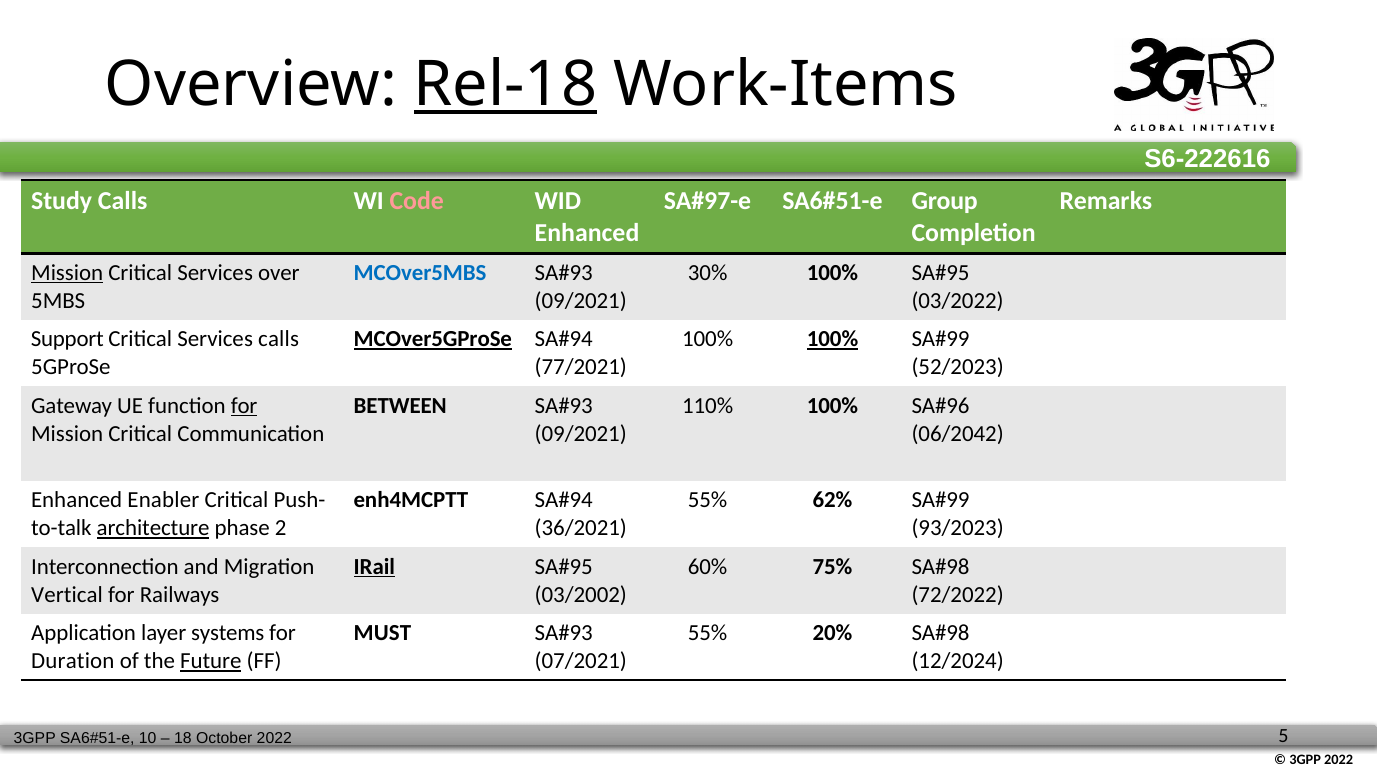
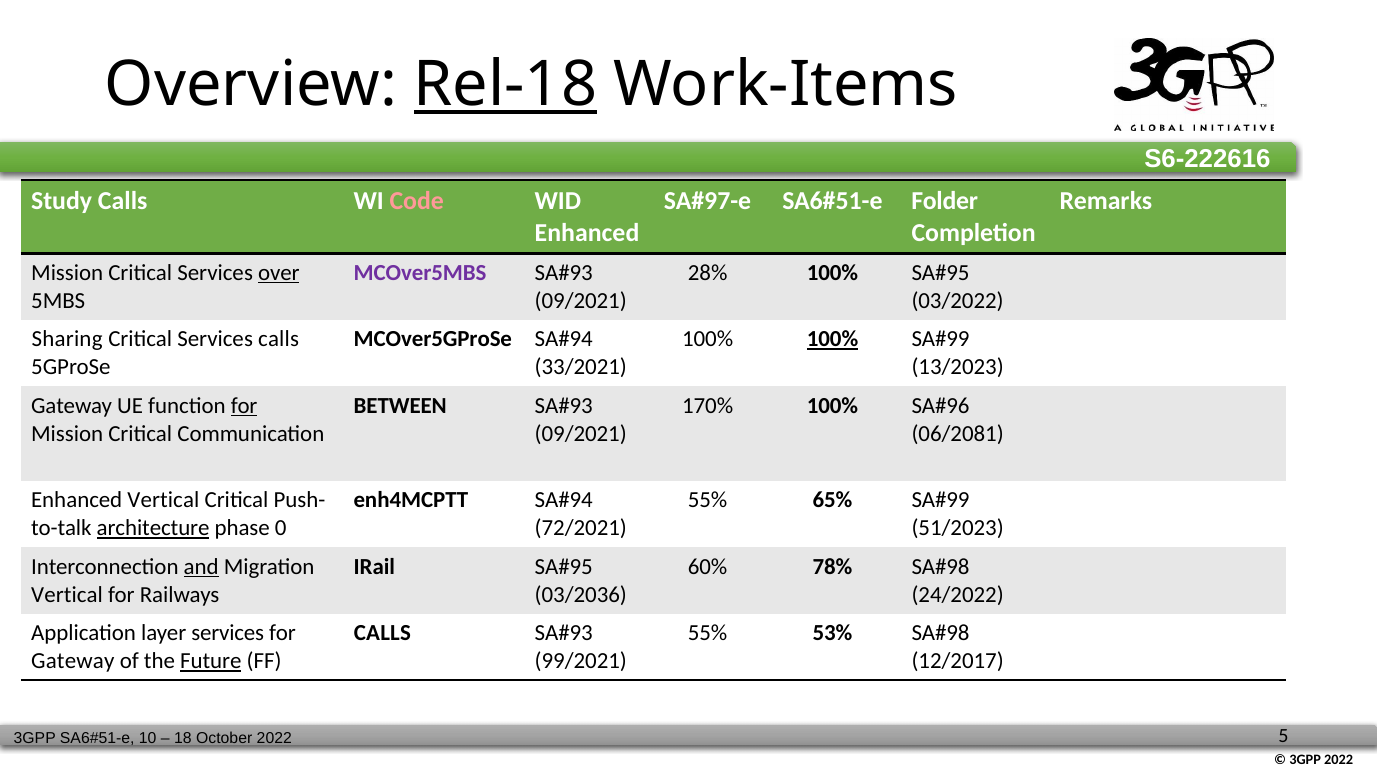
Group: Group -> Folder (945, 201)
Mission underline: present -> none (67, 273)
over underline: none -> present (279, 273)
MCOver5MBS colour: blue -> purple (420, 273)
30%: 30% -> 28% (708, 273)
Support: Support -> Sharing (67, 339)
MCOver5GProSe underline: present -> none (433, 339)
77/2021: 77/2021 -> 33/2021 (581, 367)
52/2023: 52/2023 -> 13/2023 (958, 367)
110%: 110% -> 170% (708, 405)
06/2042: 06/2042 -> 06/2081 (958, 434)
Enhanced Enabler: Enabler -> Vertical (163, 500)
62%: 62% -> 65% (833, 500)
2: 2 -> 0 (281, 528)
36/2021: 36/2021 -> 72/2021 (581, 528)
93/2023: 93/2023 -> 51/2023 (958, 528)
and underline: none -> present (201, 566)
IRail underline: present -> none (374, 566)
75%: 75% -> 78% (833, 566)
03/2002: 03/2002 -> 03/2036 (581, 594)
72/2022: 72/2022 -> 24/2022 (958, 594)
layer systems: systems -> services (228, 633)
MUST: MUST -> CALLS (382, 633)
20%: 20% -> 53% (833, 633)
Duration: Duration -> Gateway (73, 661)
07/2021: 07/2021 -> 99/2021 (581, 661)
12/2024: 12/2024 -> 12/2017 (958, 661)
